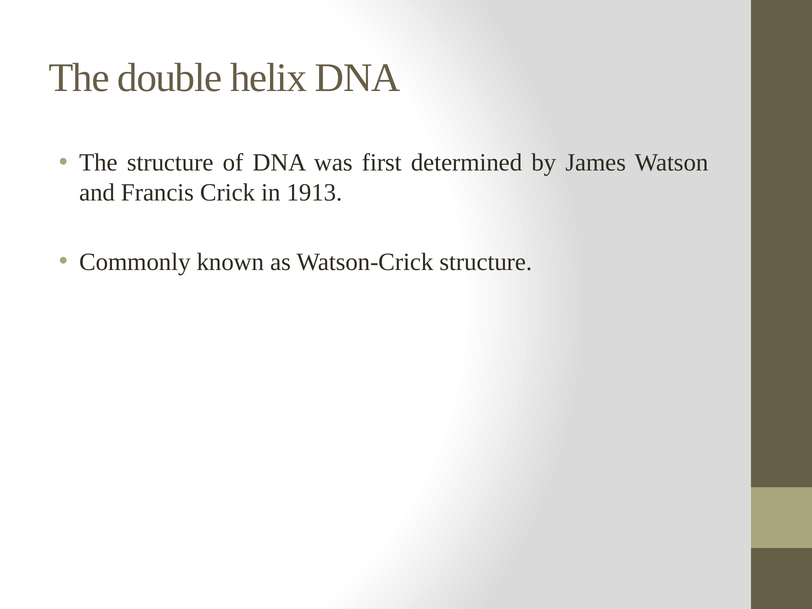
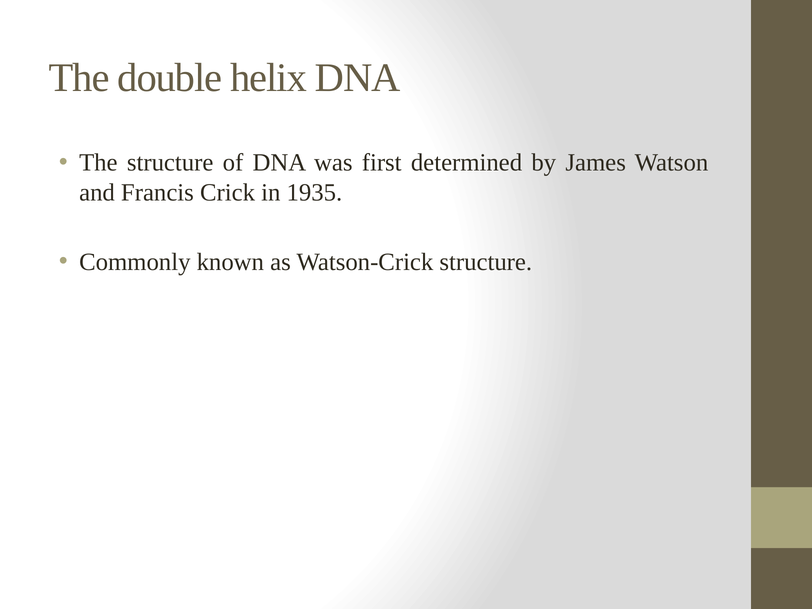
1913: 1913 -> 1935 (314, 192)
